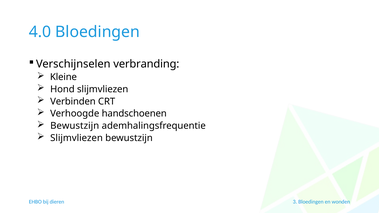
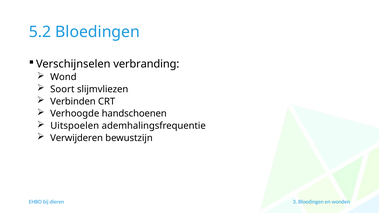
4.0: 4.0 -> 5.2 (40, 32)
Kleine: Kleine -> Wond (63, 77)
Hond: Hond -> Soort (62, 89)
Bewustzijn: Bewustzijn -> Uitspoelen (75, 126)
Slijmvliezen: Slijmvliezen -> Verwijderen (77, 138)
